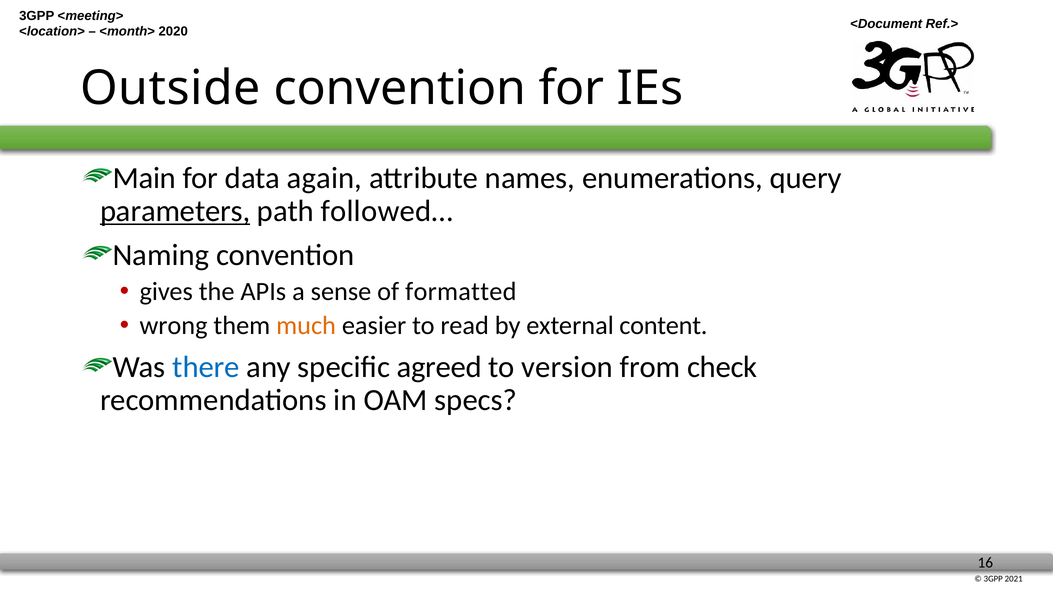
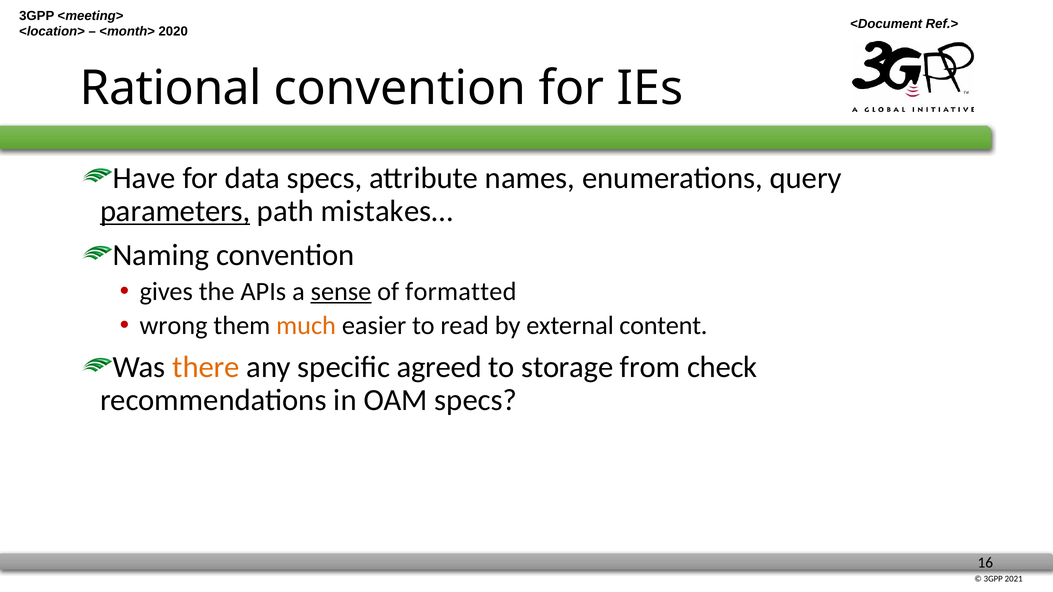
Outside: Outside -> Rational (171, 88)
Main: Main -> Have (144, 178)
data again: again -> specs (325, 178)
followed…: followed… -> mistakes… (387, 211)
sense underline: none -> present (341, 292)
there colour: blue -> orange (206, 367)
version: version -> storage (567, 367)
